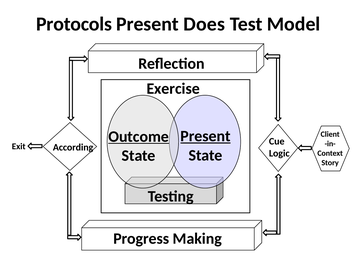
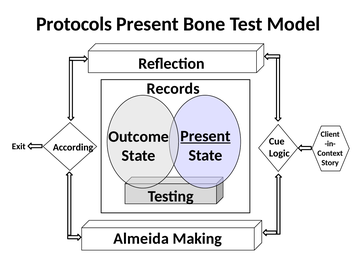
Does: Does -> Bone (204, 24)
Exercise: Exercise -> Records (173, 88)
Outcome underline: present -> none (139, 136)
Progress: Progress -> Almeida (141, 239)
